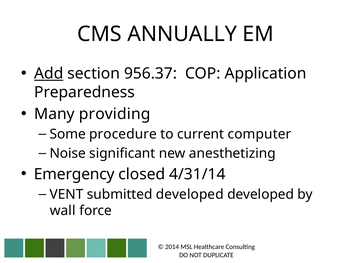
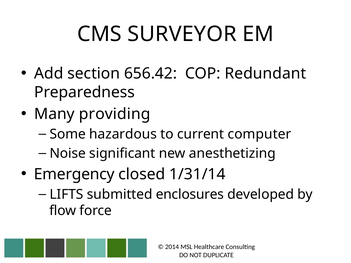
ANNUALLY: ANNUALLY -> SURVEYOR (182, 34)
Add underline: present -> none (49, 74)
956.37: 956.37 -> 656.42 (151, 74)
Application: Application -> Redundant (265, 74)
procedure: procedure -> hazardous (123, 134)
4/31/14: 4/31/14 -> 1/31/14 (197, 174)
VENT: VENT -> LIFTS (67, 194)
submitted developed: developed -> enclosures (190, 194)
wall: wall -> flow (63, 211)
